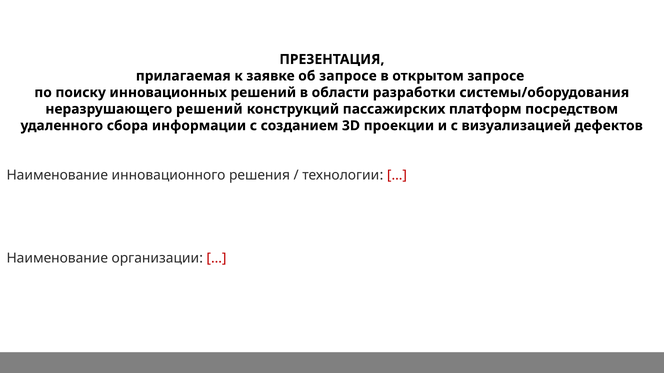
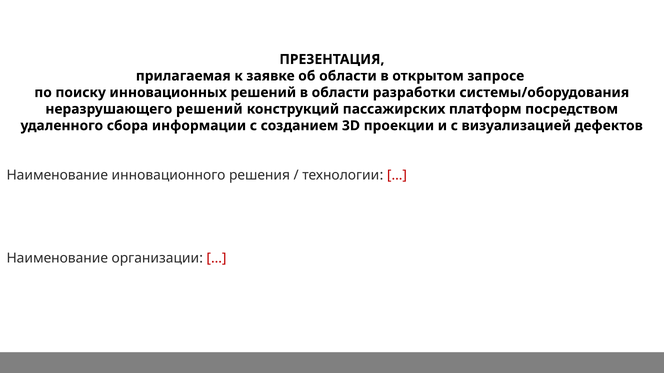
об запросе: запросе -> области (348, 76)
